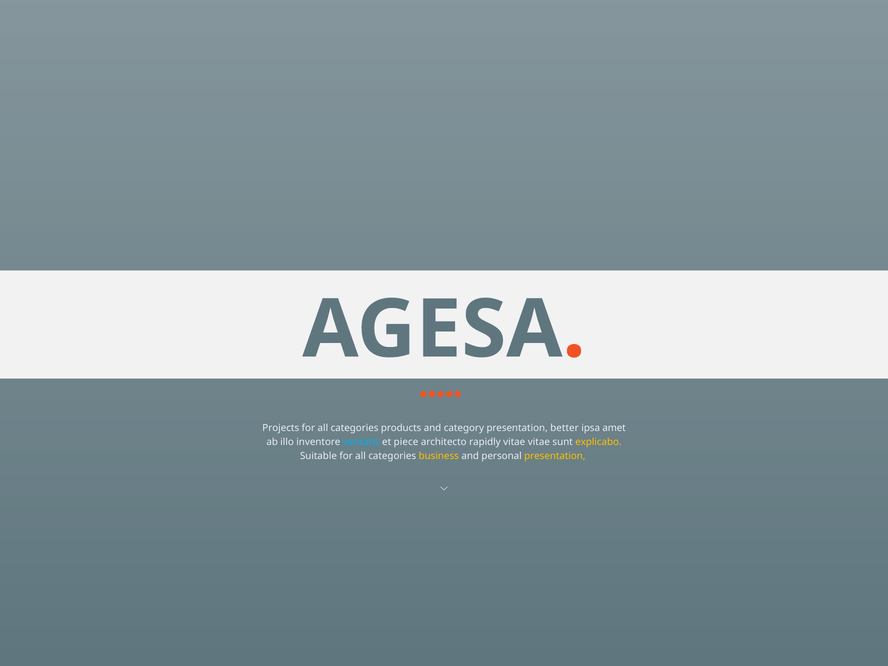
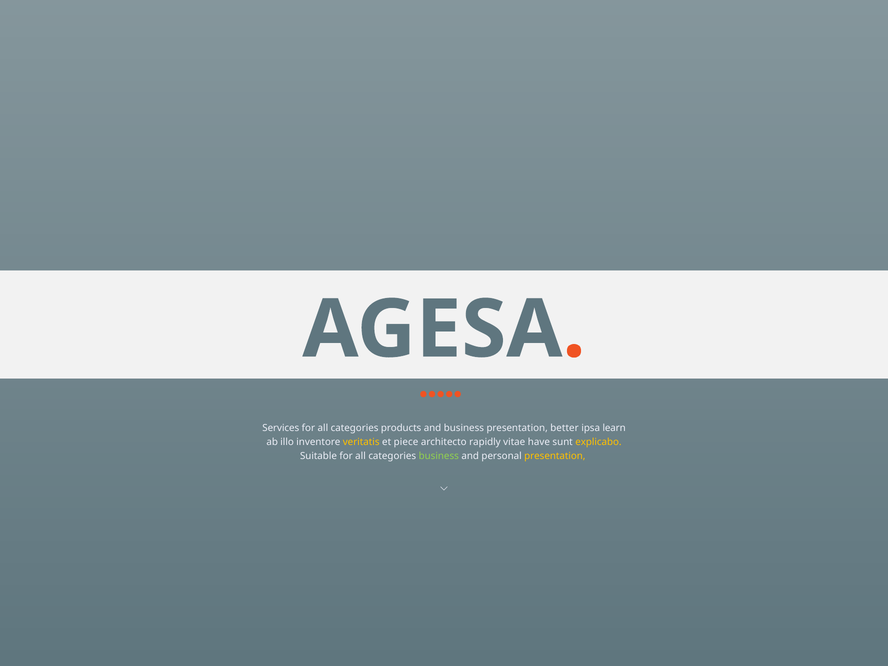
Projects: Projects -> Services (281, 428)
and category: category -> business (464, 428)
amet: amet -> learn (614, 428)
veritatis colour: light blue -> yellow (361, 442)
vitae vitae: vitae -> have (539, 442)
business colour: yellow -> light green (439, 456)
